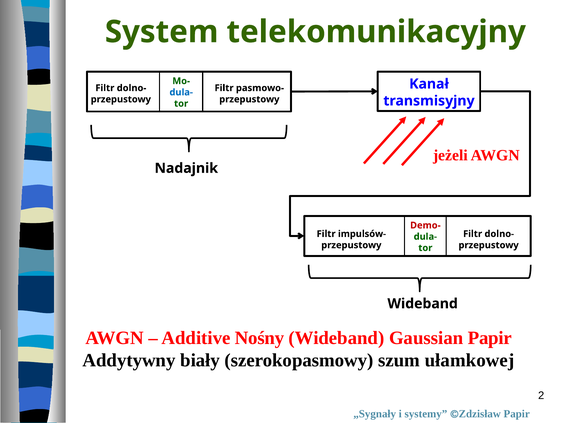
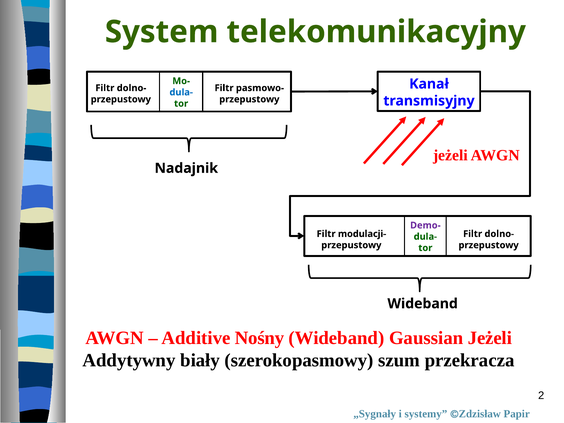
Demo- colour: red -> purple (425, 225)
impulsów-: impulsów- -> modulacji- (362, 234)
Gaussian Papir: Papir -> Jeżeli (490, 338)
ułamkowej: ułamkowej -> przekracza (470, 360)
